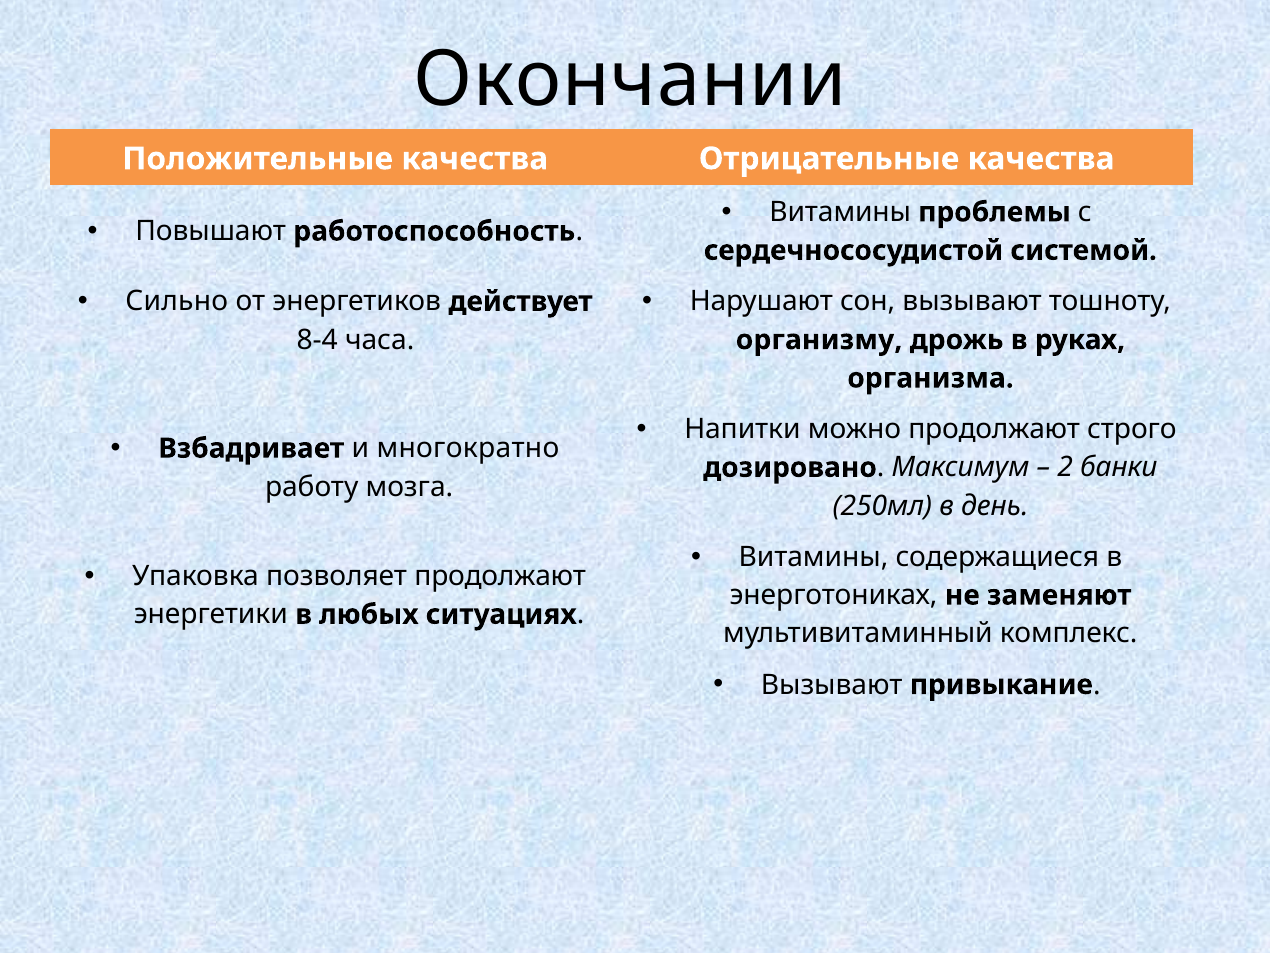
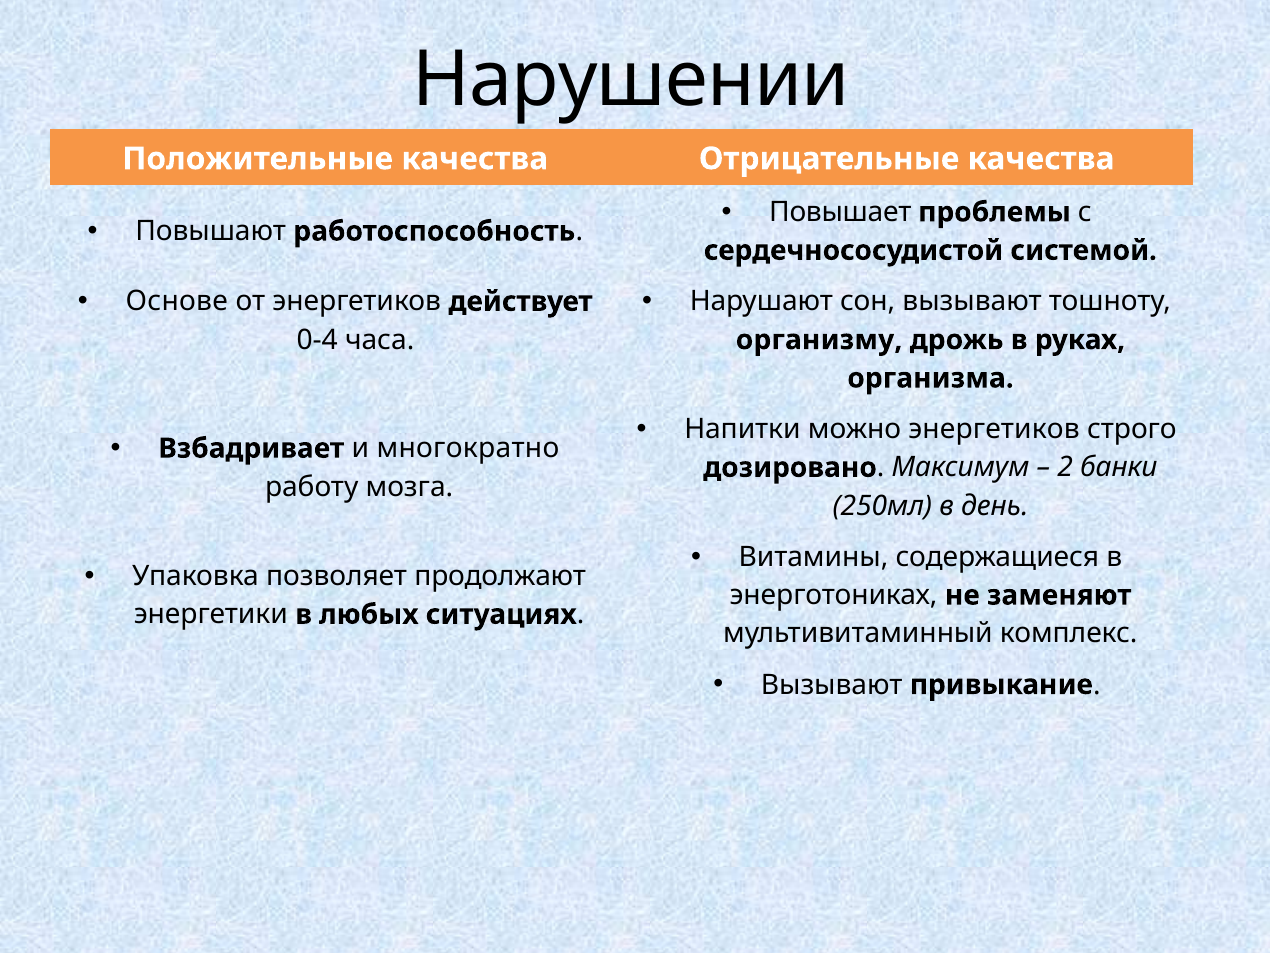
Окончании: Окончании -> Нарушении (631, 80)
Витамины: Витамины -> Повышает (840, 212)
Сильно: Сильно -> Основе (177, 301)
8-4: 8-4 -> 0-4 (317, 340)
можно продолжают: продолжают -> энергетиков (994, 429)
